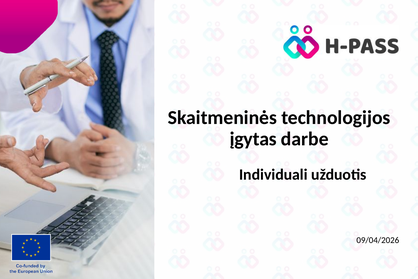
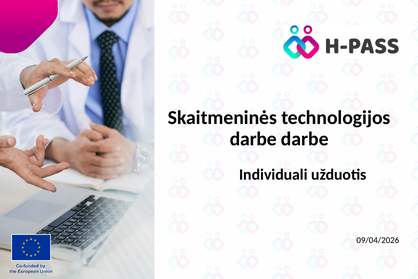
įgytas: įgytas -> darbe (253, 139)
